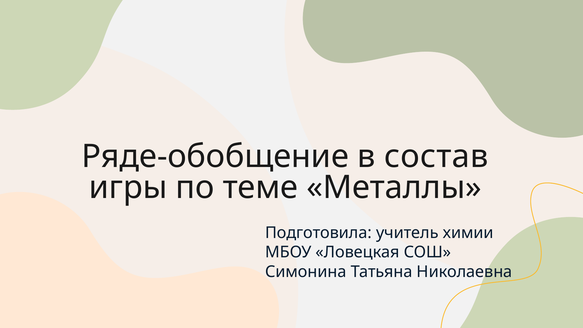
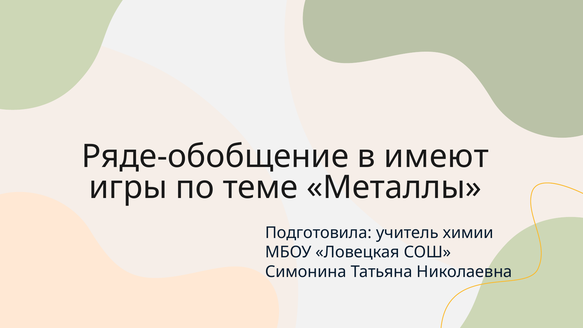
состав: состав -> имеют (436, 157)
